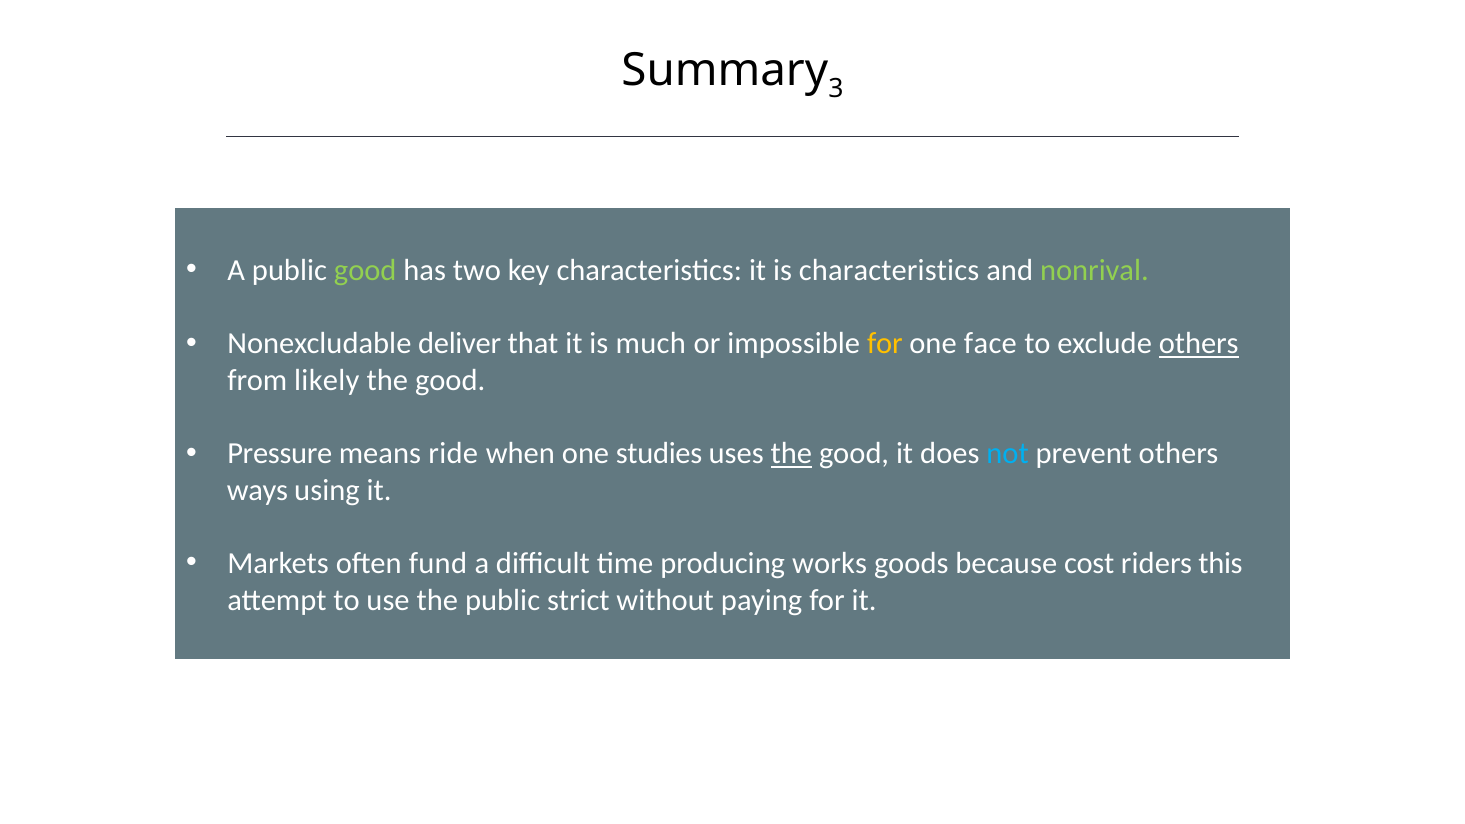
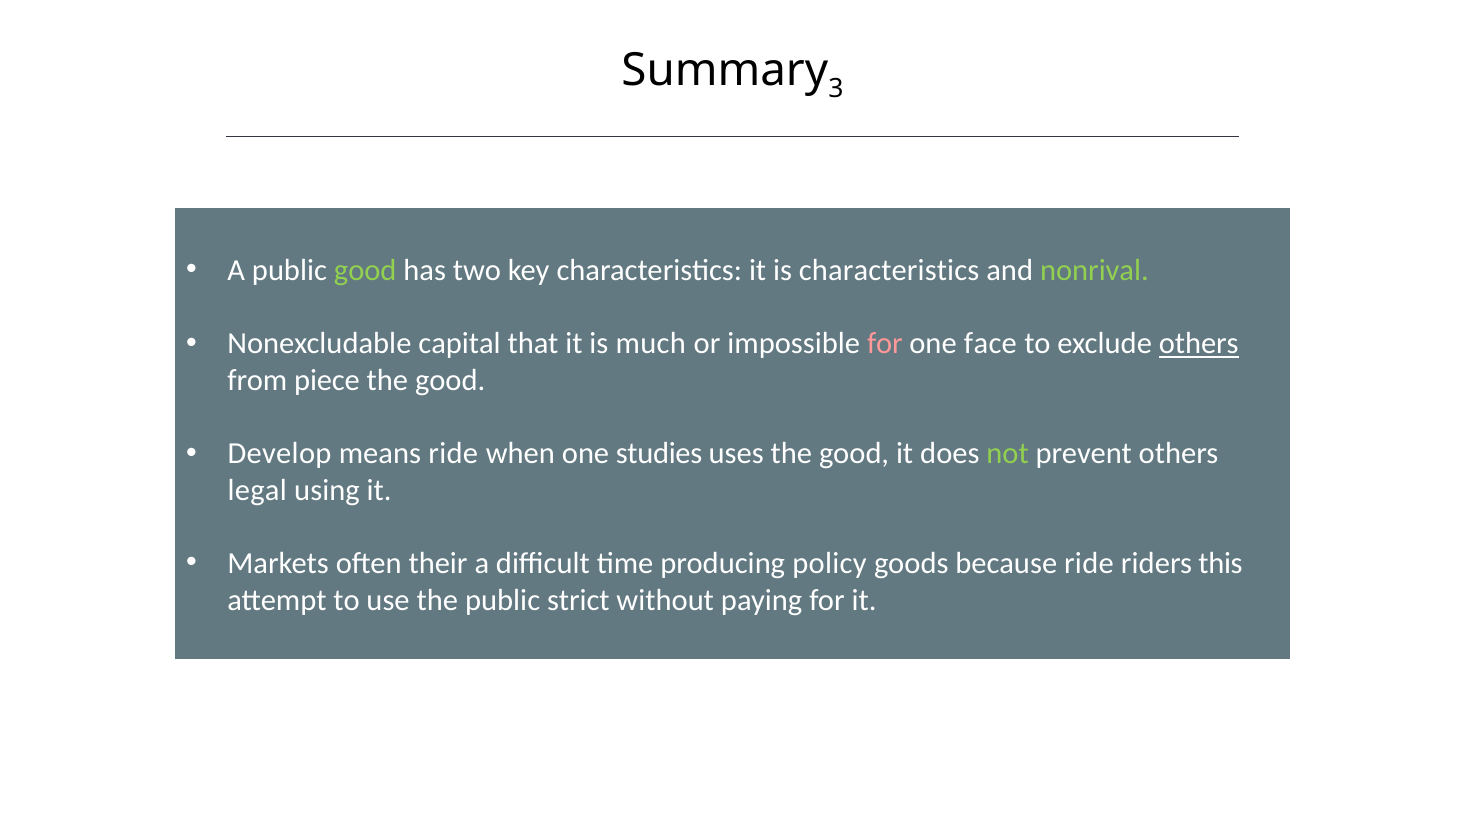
deliver: deliver -> capital (460, 344)
for colour: yellow -> pink (885, 344)
likely: likely -> piece (327, 380)
Pressure: Pressure -> Develop (280, 454)
the underline: present -> none (791, 454)
not colour: light blue -> light green (1008, 454)
ways: ways -> legal (257, 490)
fund: fund -> their (438, 564)
works: works -> policy (829, 564)
because cost: cost -> ride (1089, 564)
